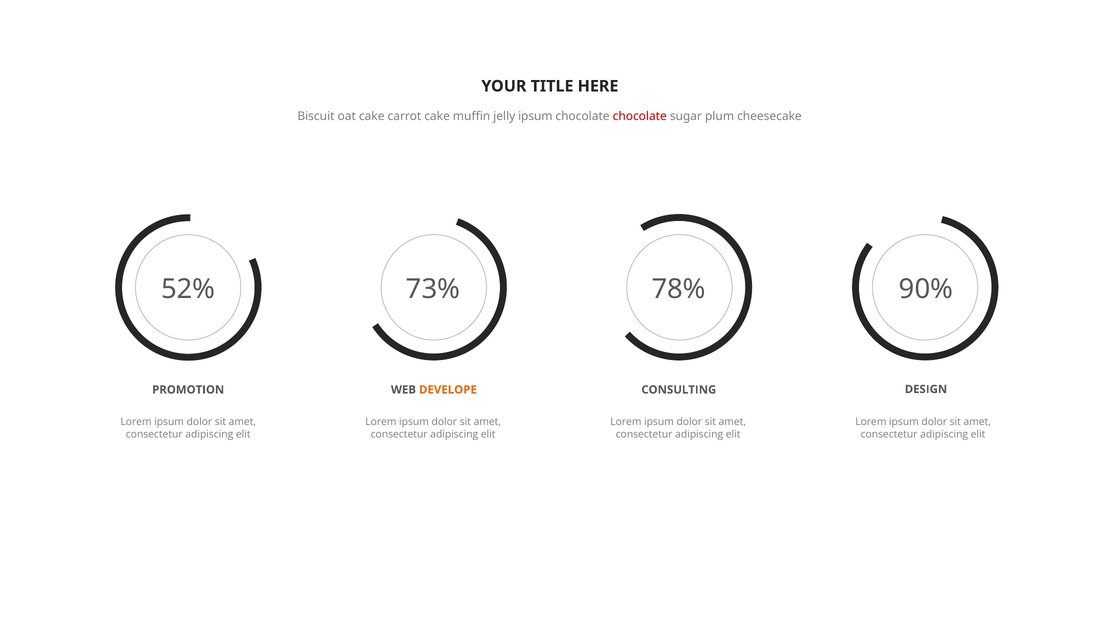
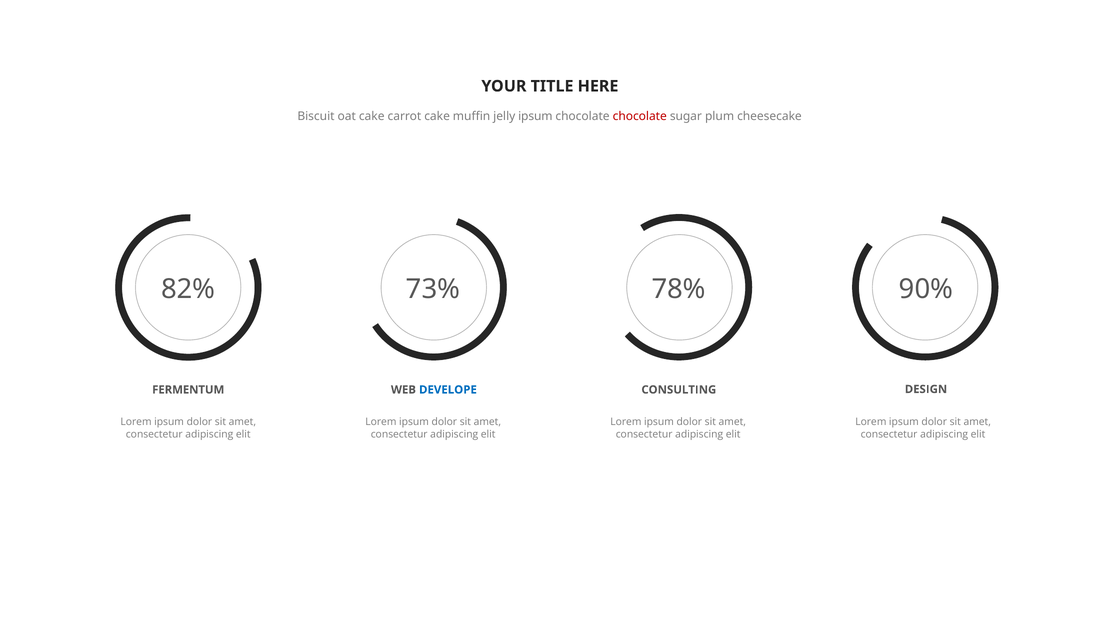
52%: 52% -> 82% (188, 289)
PROMOTION: PROMOTION -> FERMENTUM (188, 390)
DEVELOPE colour: orange -> blue (448, 390)
